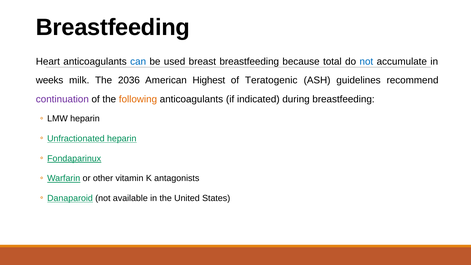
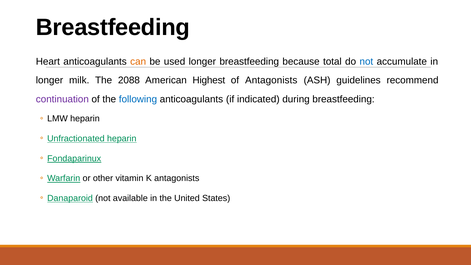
can colour: blue -> orange (138, 61)
used breast: breast -> longer (202, 61)
weeks: weeks -> longer (50, 80)
2036: 2036 -> 2088 (129, 80)
of Teratogenic: Teratogenic -> Antagonists (271, 80)
following colour: orange -> blue (138, 99)
